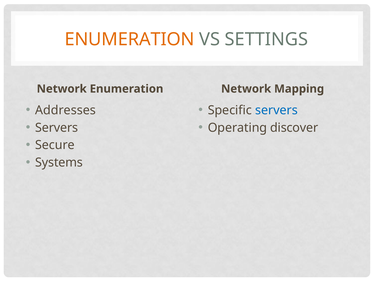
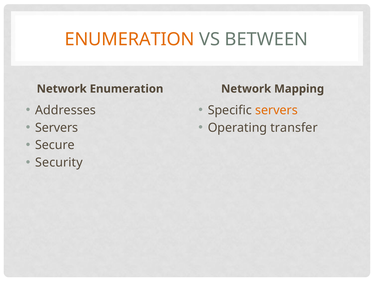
SETTINGS: SETTINGS -> BETWEEN (266, 39)
servers colour: blue -> orange (277, 110)
discover: discover -> transfer (294, 127)
Systems: Systems -> Security (59, 162)
